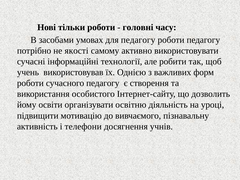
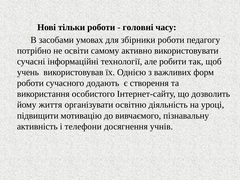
для педагогу: педагогу -> збірники (138, 40)
якості: якості -> освіти (77, 51)
сучасного педагогу: педагогу -> додають (103, 83)
освіти: освіти -> життя (50, 105)
